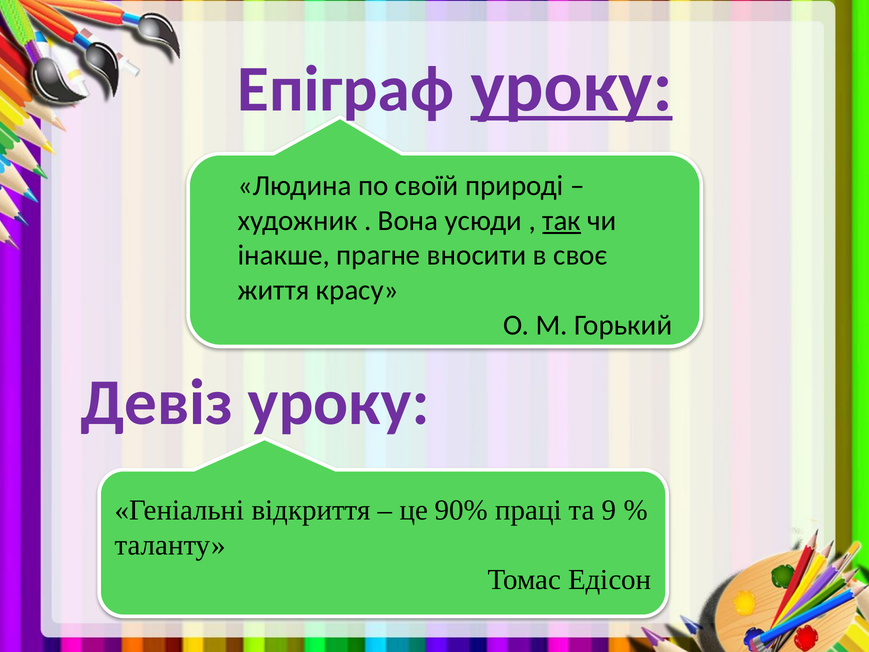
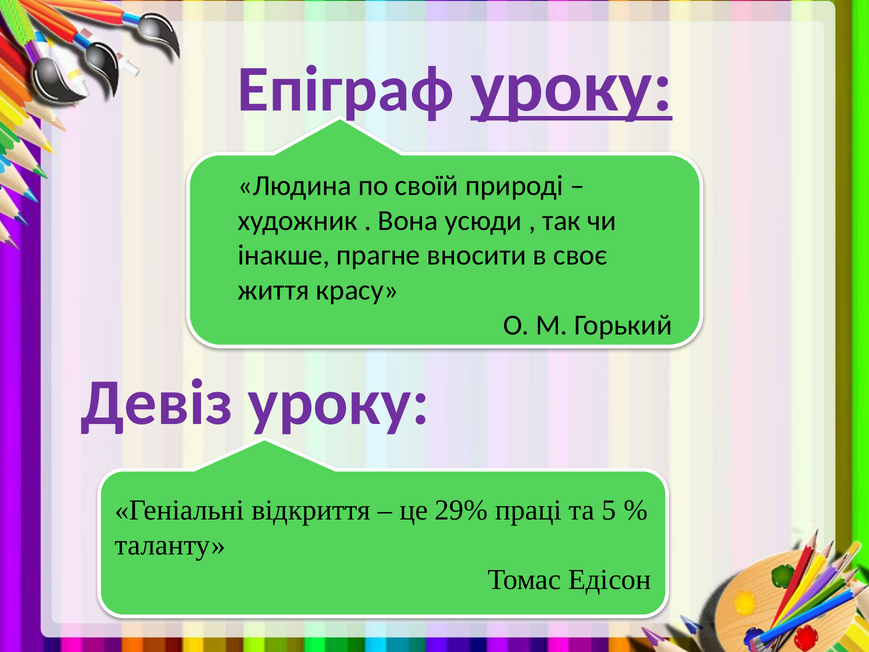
так underline: present -> none (562, 221)
90%: 90% -> 29% (462, 510)
9: 9 -> 5 (609, 510)
